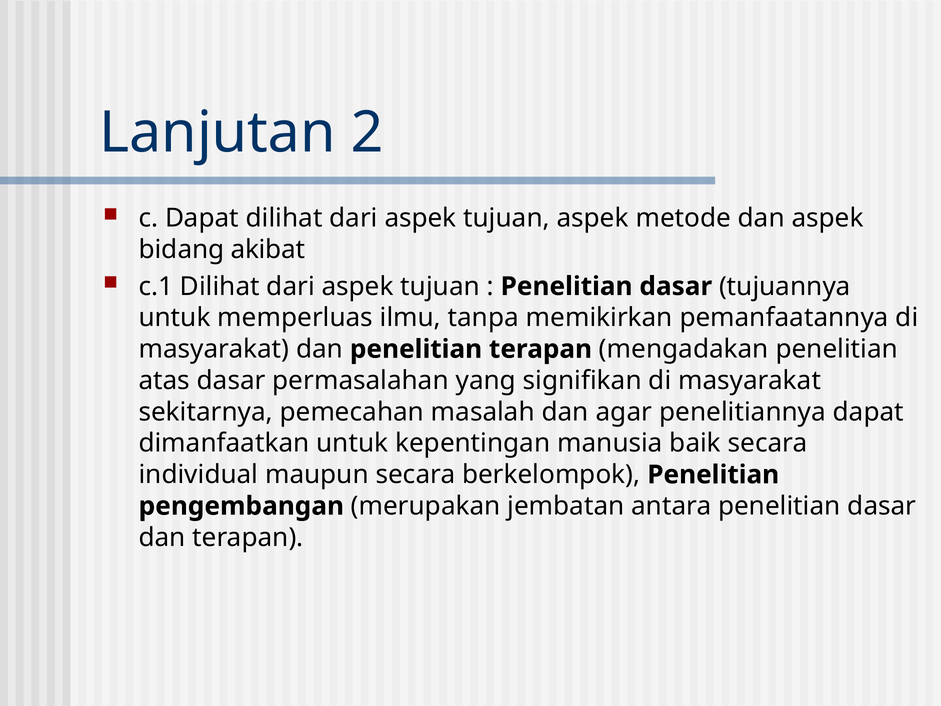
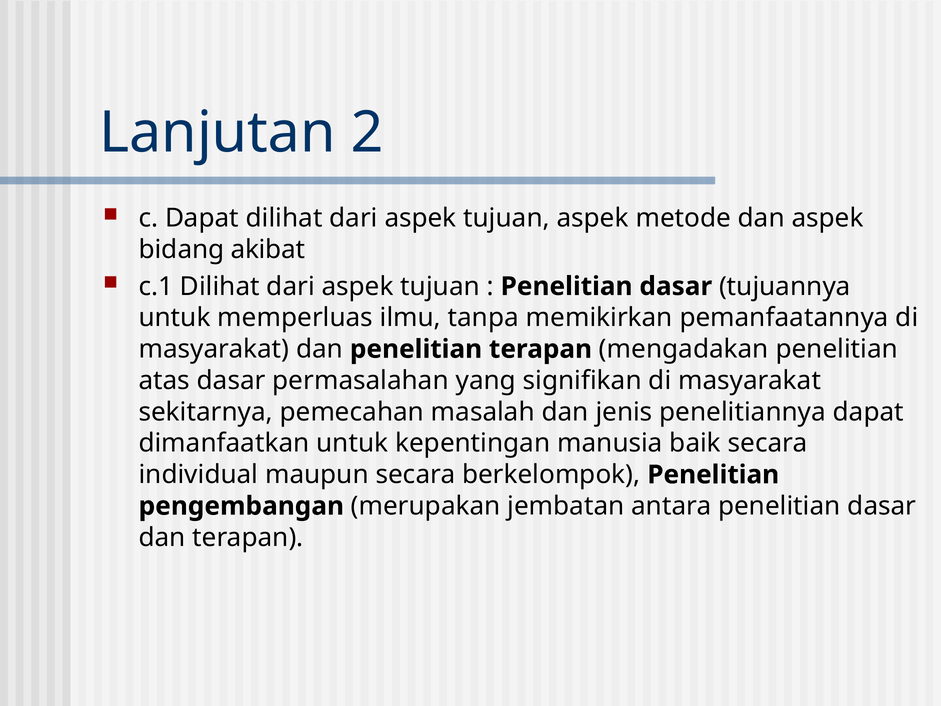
agar: agar -> jenis (624, 412)
